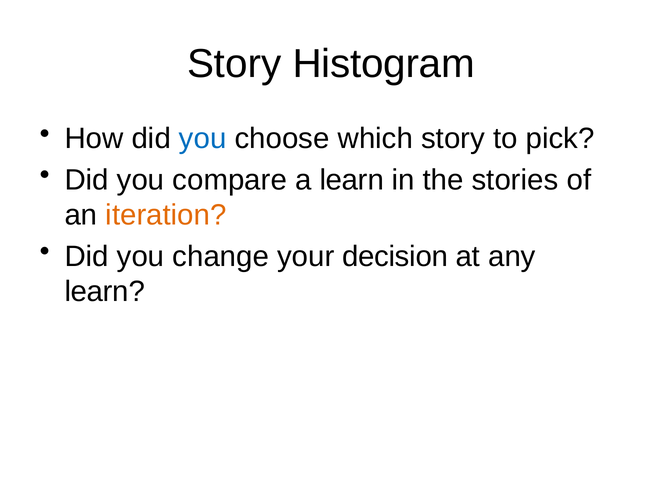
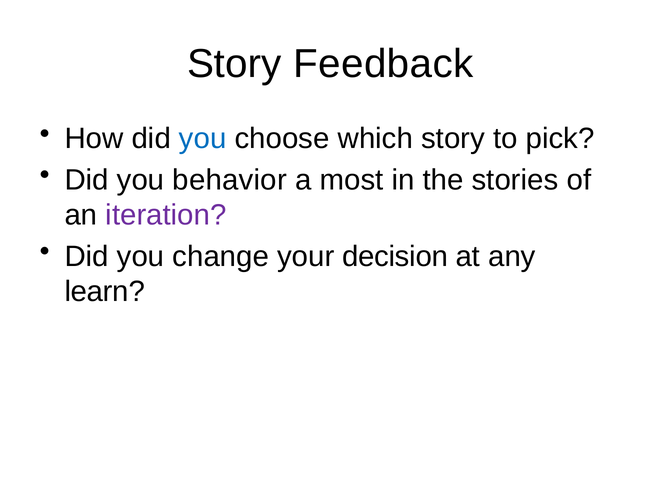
Histogram: Histogram -> Feedback (383, 64)
compare: compare -> behavior (230, 180)
a learn: learn -> most (352, 180)
iteration colour: orange -> purple (166, 215)
